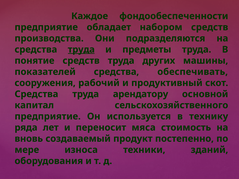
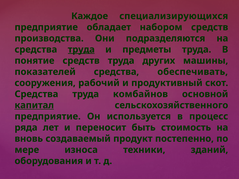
фондообеспеченности: фондообеспеченности -> специализирующихся (174, 16)
арендатору: арендатору -> комбайнов (140, 94)
капитал underline: none -> present (34, 105)
технику: технику -> процесс (209, 117)
мяса: мяса -> быть (144, 128)
